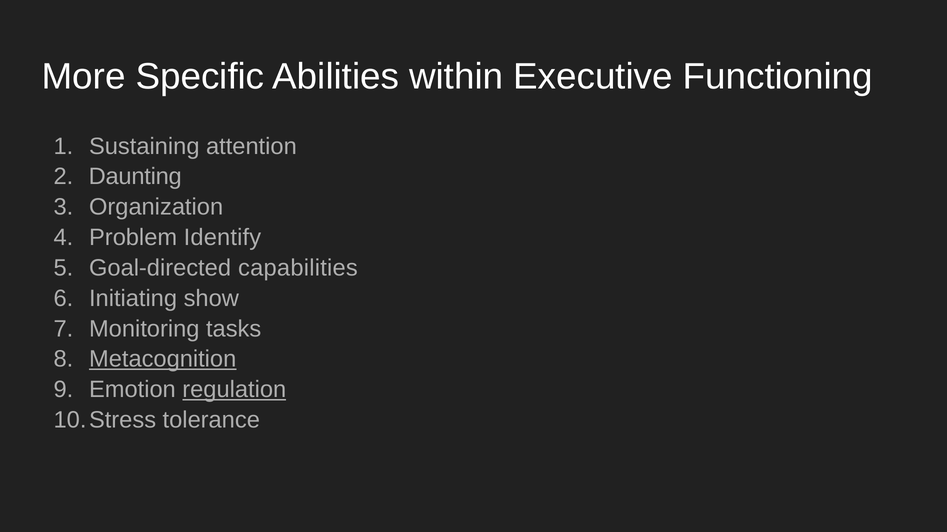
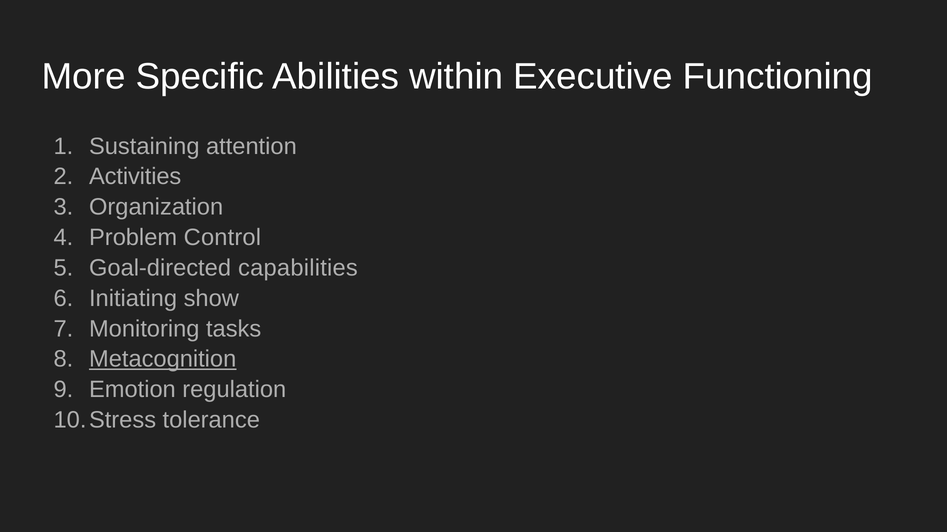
Daunting: Daunting -> Activities (135, 177)
Identify: Identify -> Control (222, 238)
regulation underline: present -> none (234, 390)
